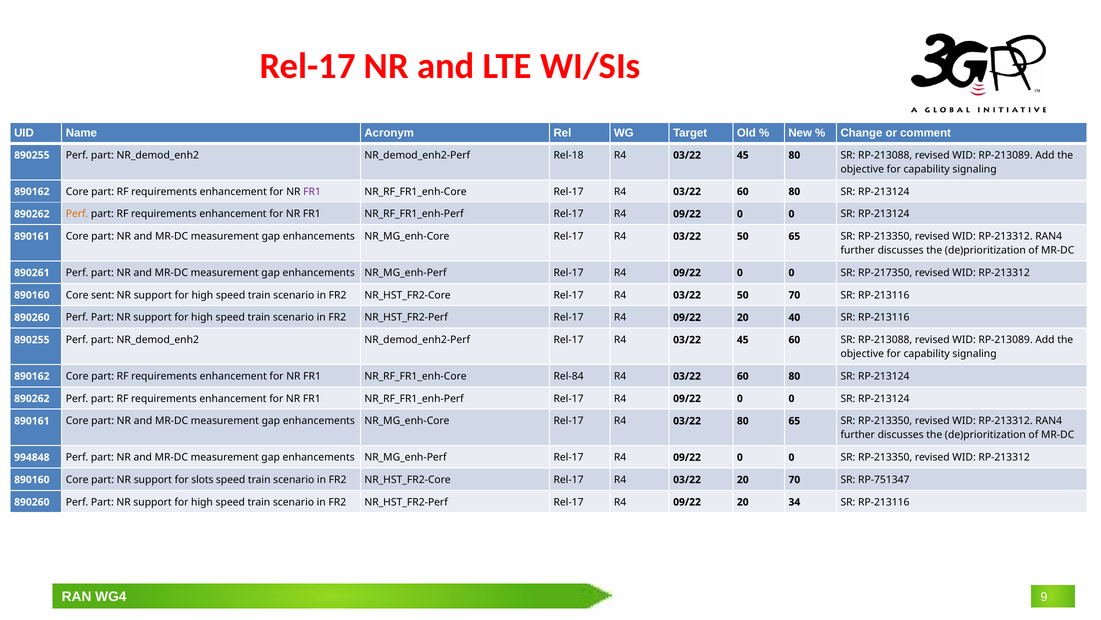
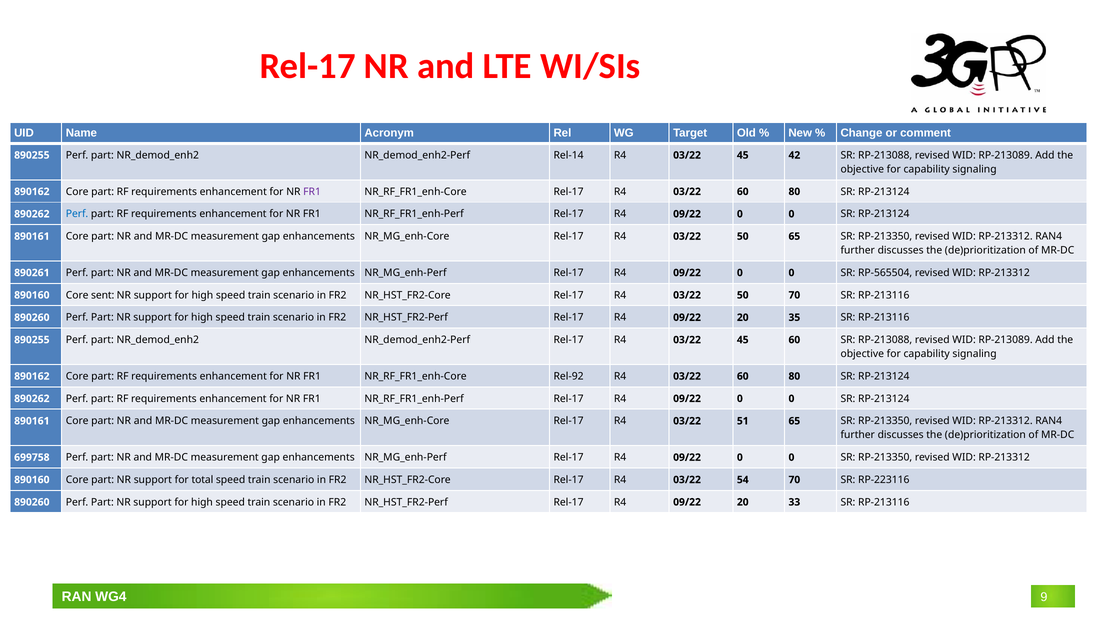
Rel-18: Rel-18 -> Rel-14 (569, 155)
45 80: 80 -> 42 (794, 155)
Perf colour: orange -> blue (77, 214)
RP-217350: RP-217350 -> RP-565504 (885, 272)
40: 40 -> 35 (794, 317)
Rel-84: Rel-84 -> Rel-92 (569, 376)
03/22 80: 80 -> 51 (743, 421)
994848: 994848 -> 699758 (32, 457)
slots: slots -> total (202, 479)
03/22 20: 20 -> 54 (743, 479)
RP-751347: RP-751347 -> RP-223116 (884, 479)
34: 34 -> 33 (794, 502)
